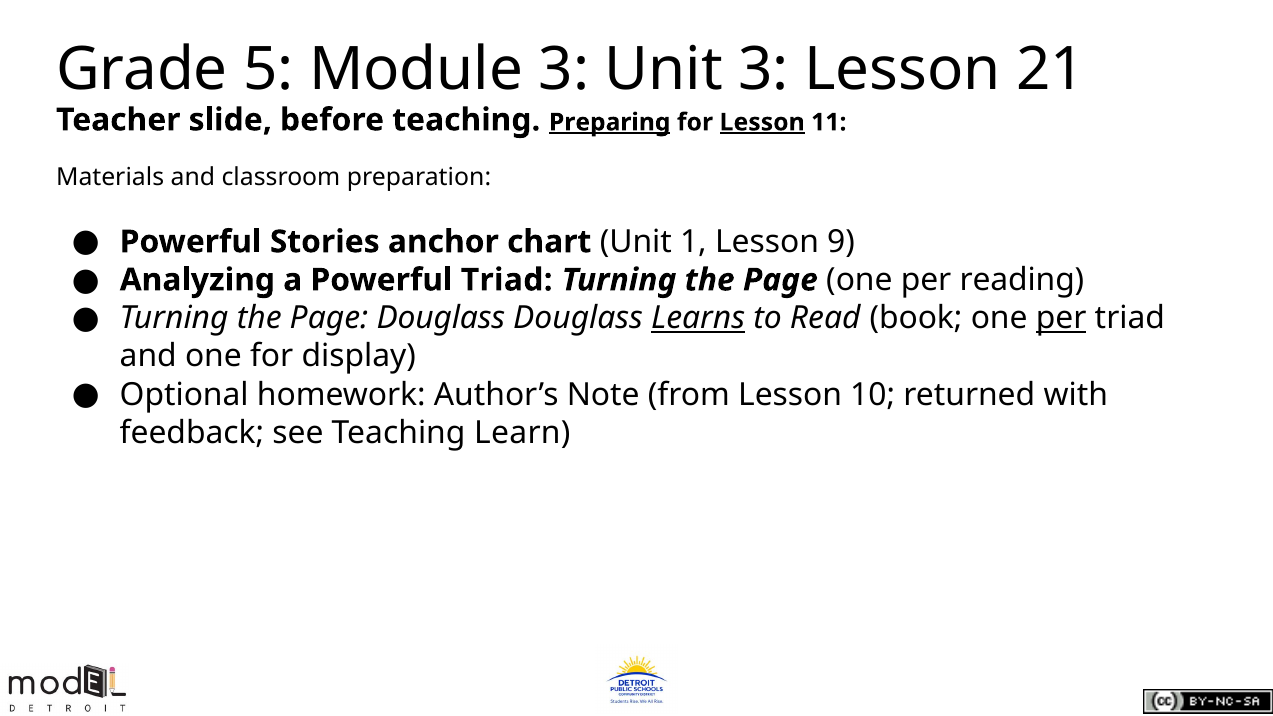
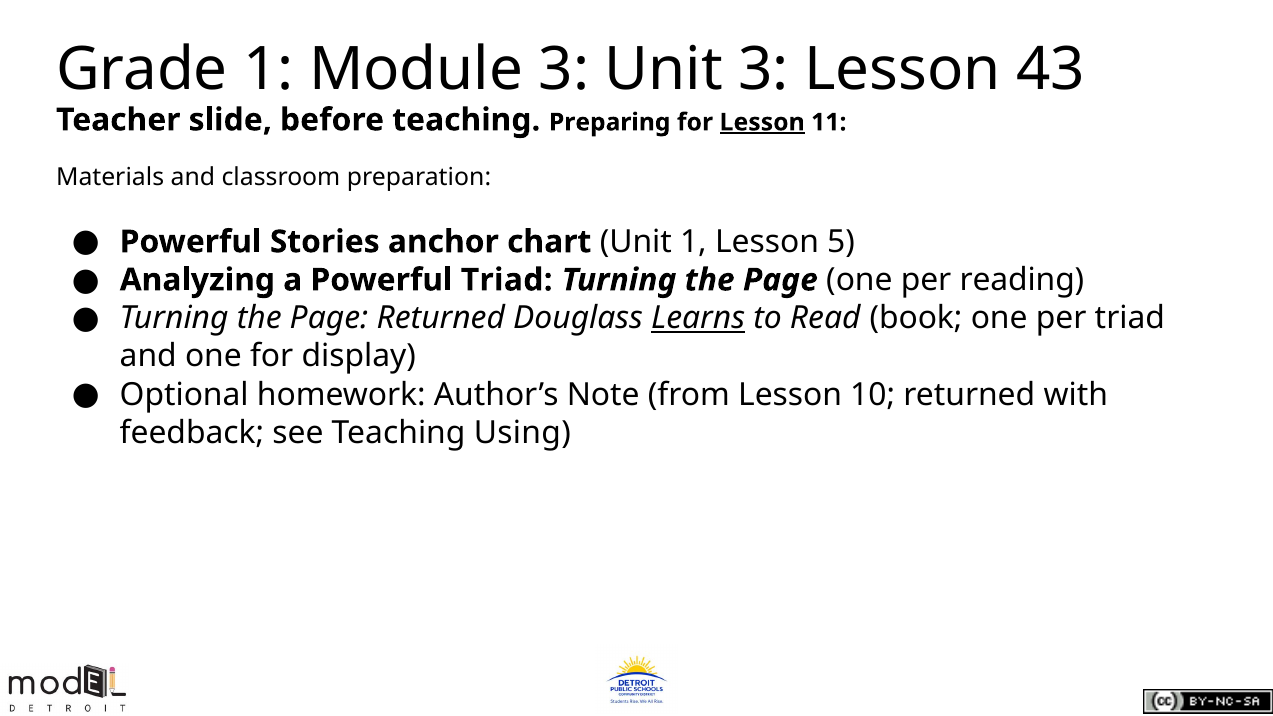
Grade 5: 5 -> 1 (269, 70)
21: 21 -> 43 (1051, 70)
Preparing underline: present -> none (610, 122)
9: 9 -> 5 (841, 242)
Page Douglass: Douglass -> Returned (441, 318)
per underline: present -> none (1061, 318)
Learn: Learn -> Using (522, 433)
